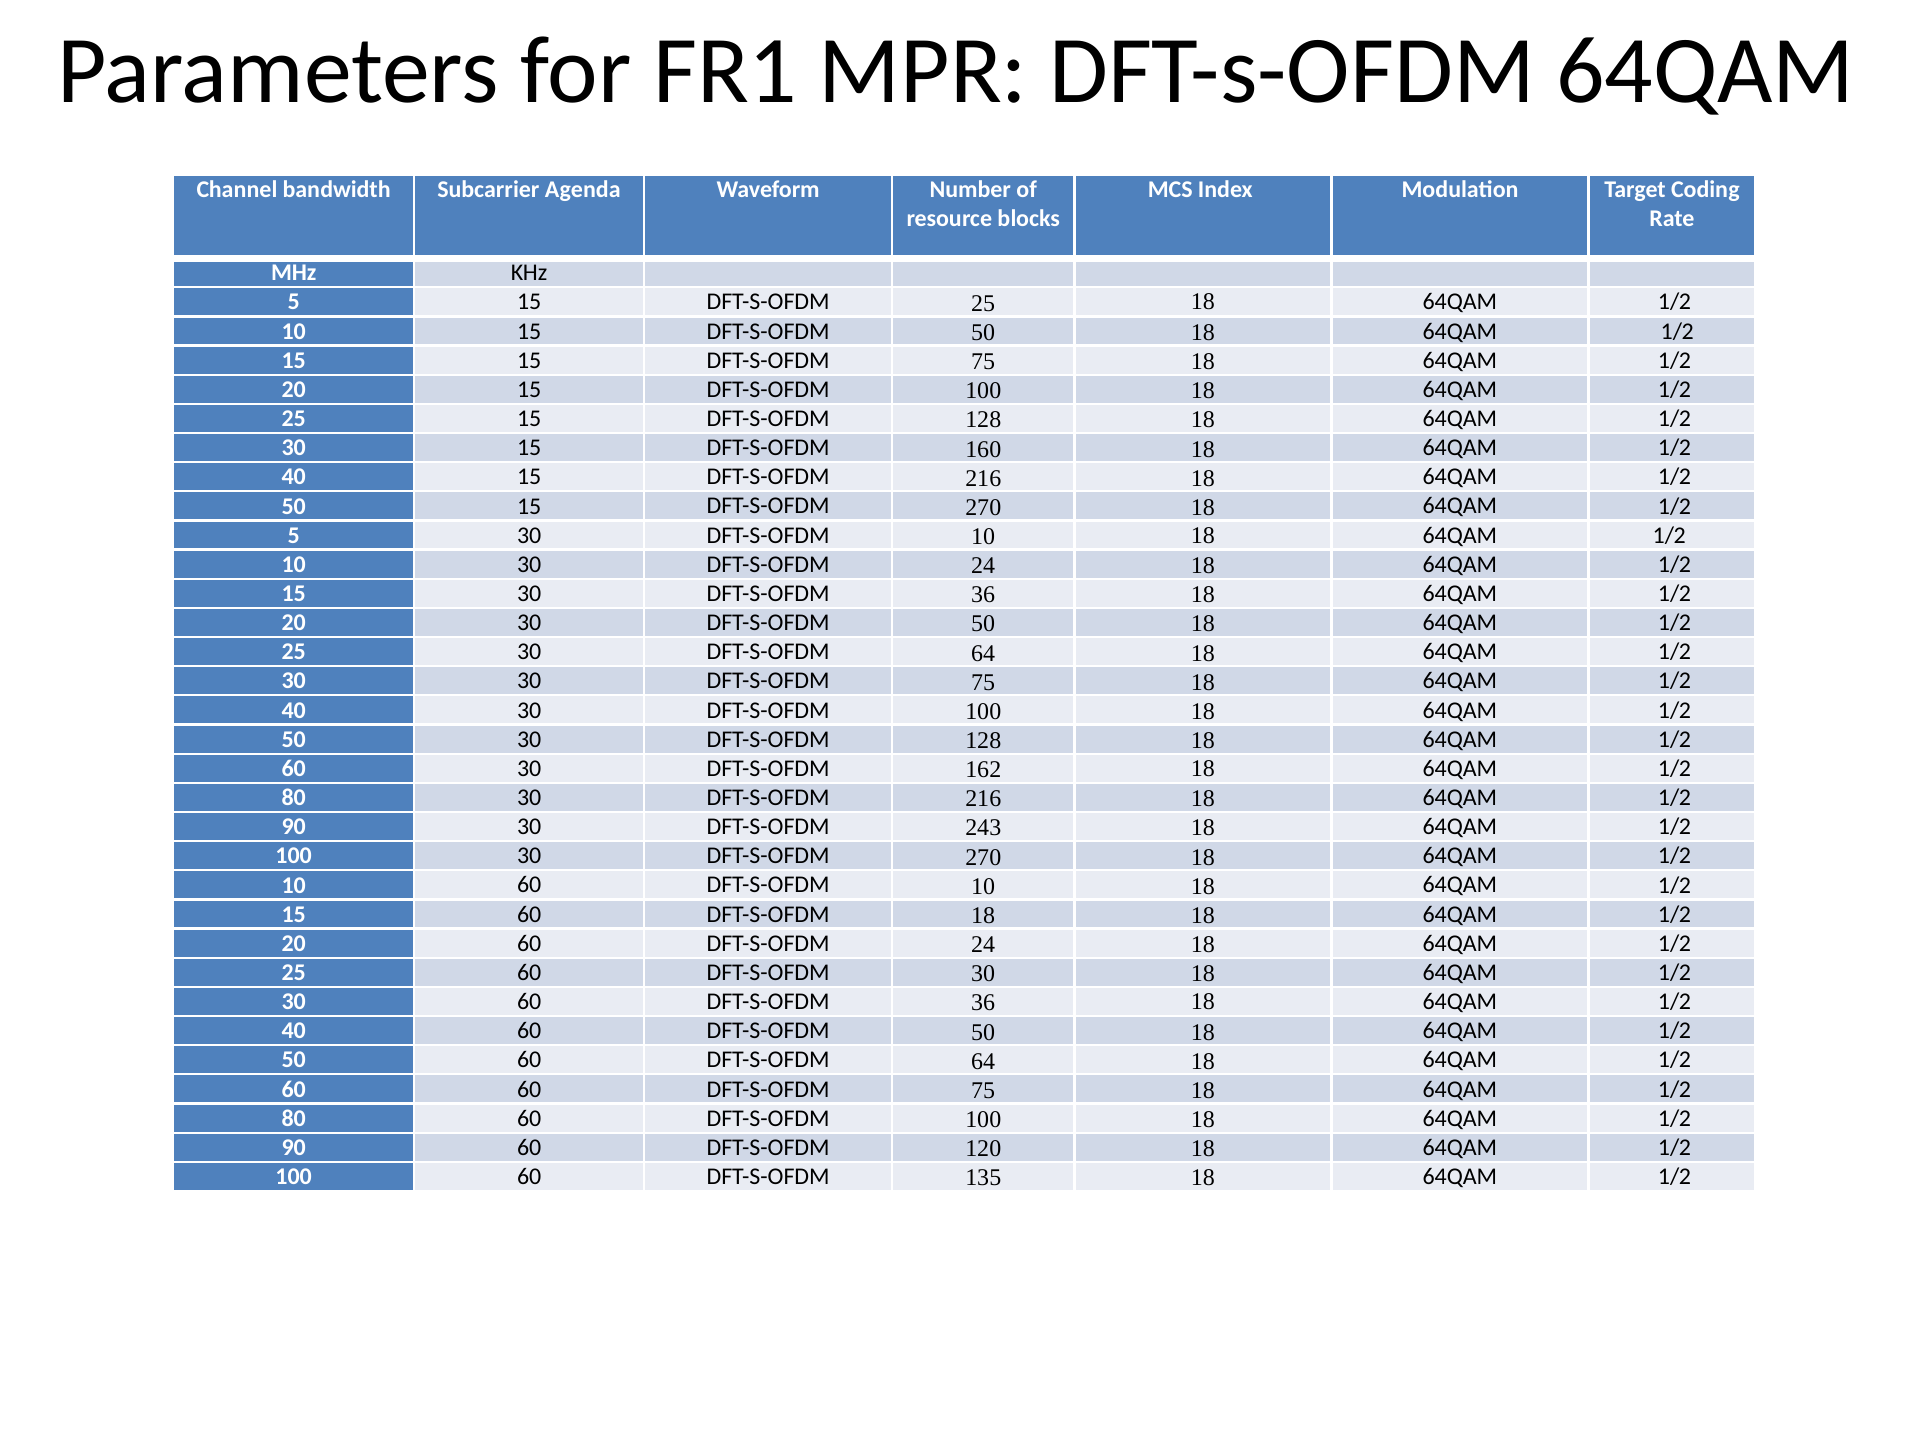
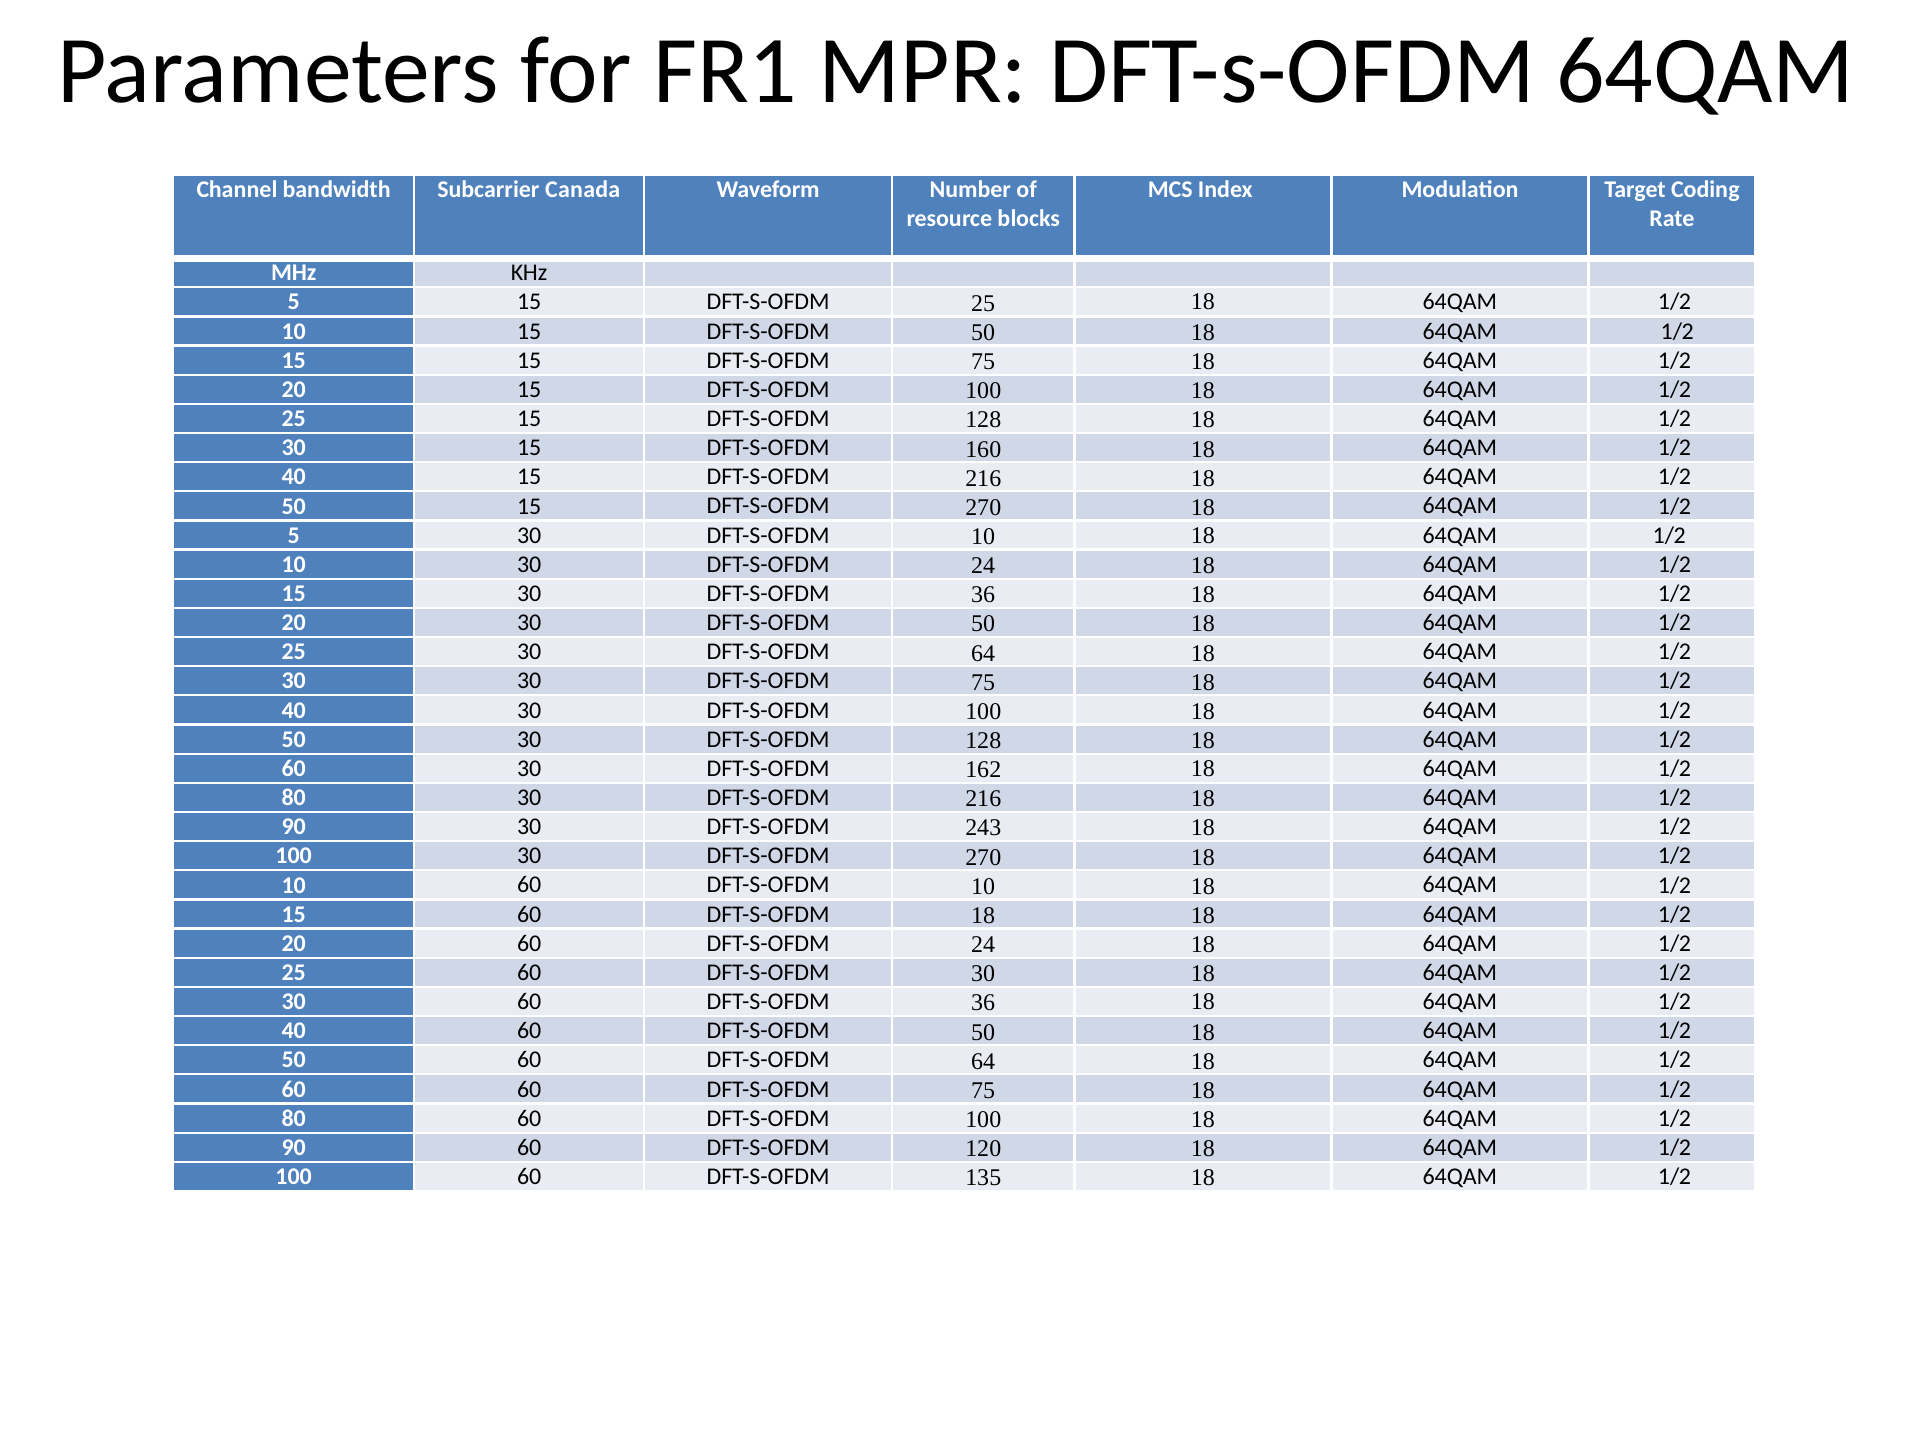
Agenda: Agenda -> Canada (583, 190)
